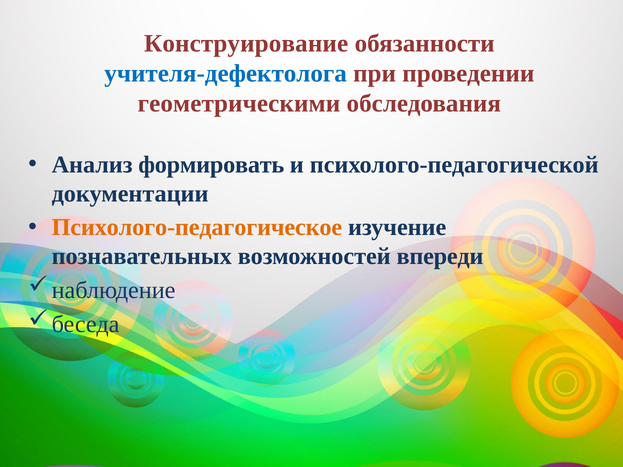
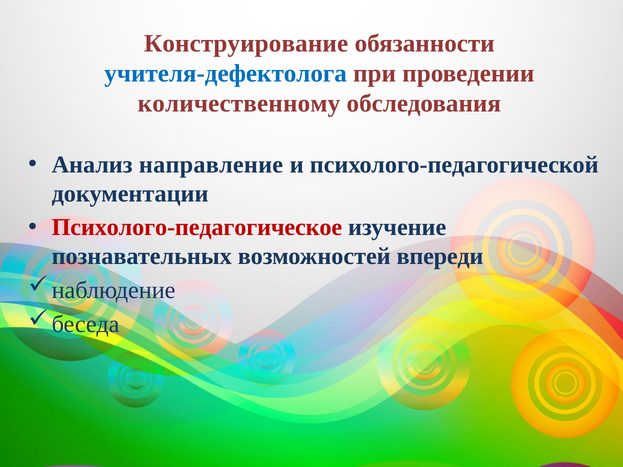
геометрическими: геометрическими -> количественному (239, 104)
формировать: формировать -> направление (211, 165)
Психолого-педагогическое colour: orange -> red (197, 228)
